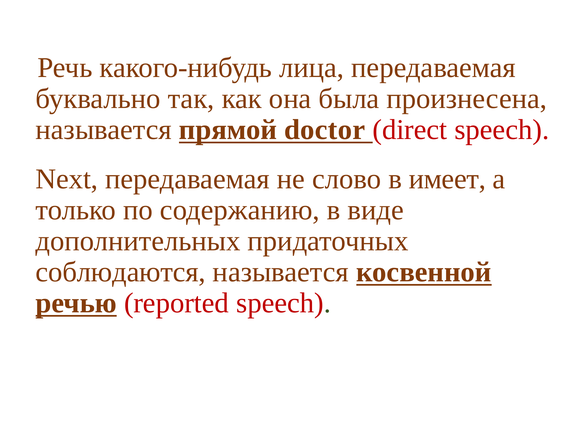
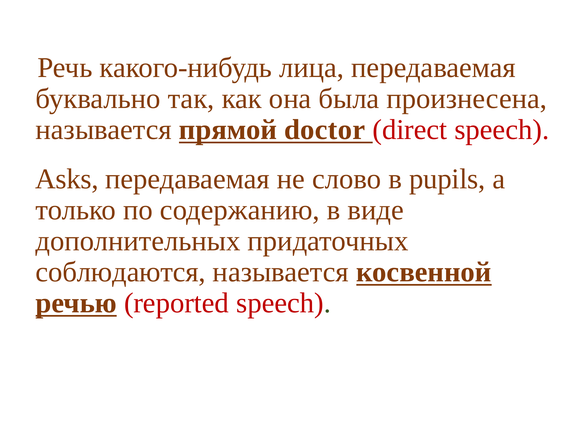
Next: Next -> Asks (67, 179)
имеет: имеет -> pupils (447, 179)
